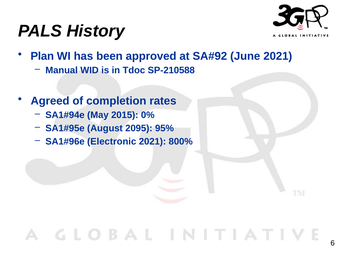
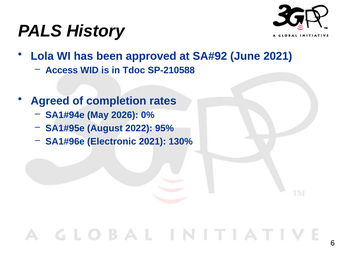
Plan: Plan -> Lola (42, 56)
Manual: Manual -> Access (62, 70)
2015: 2015 -> 2026 (125, 115)
2095: 2095 -> 2022 (139, 128)
800%: 800% -> 130% (181, 141)
